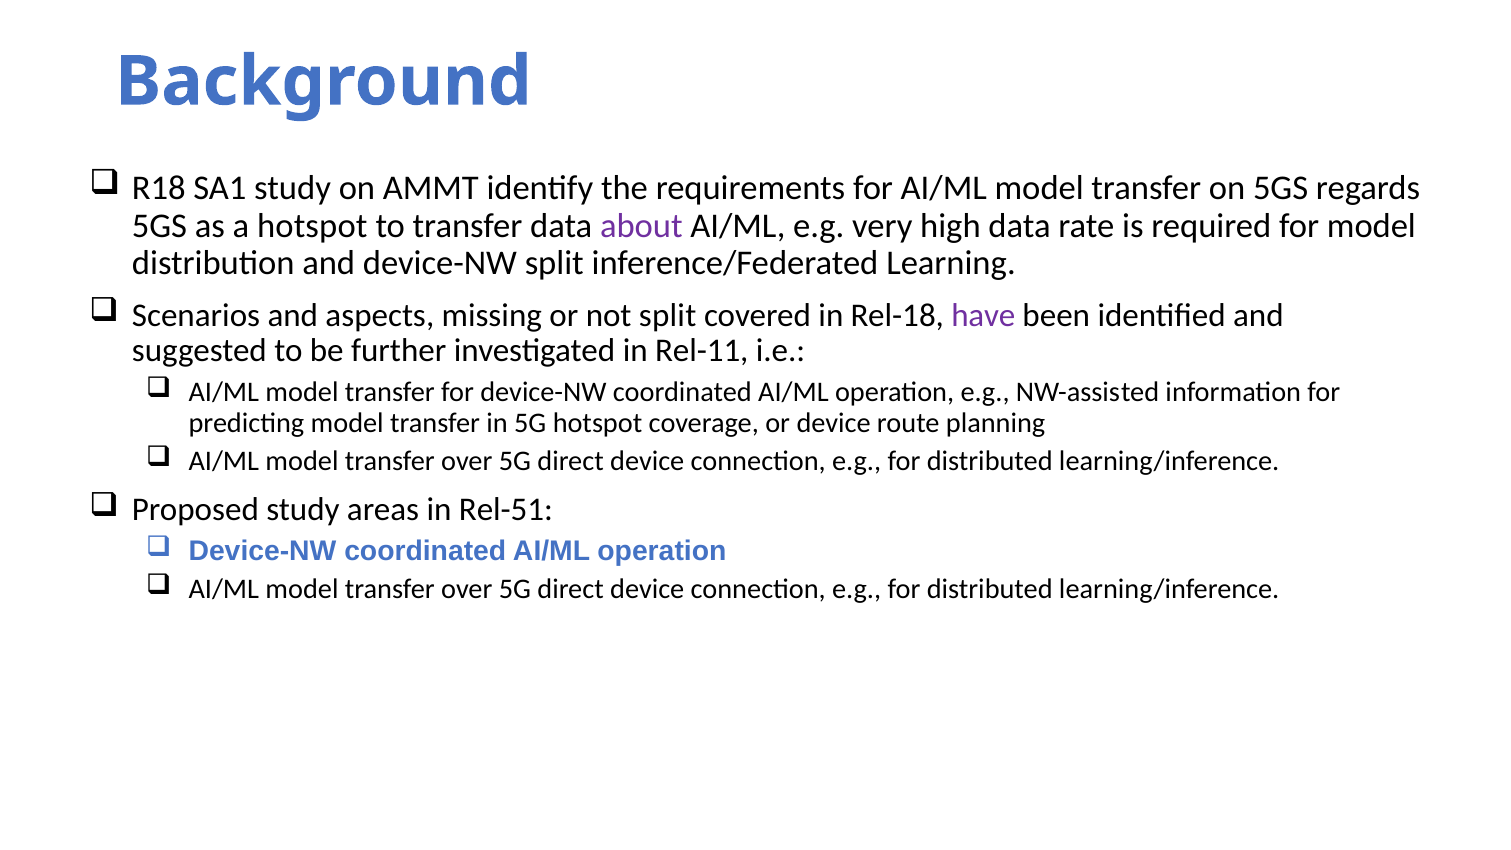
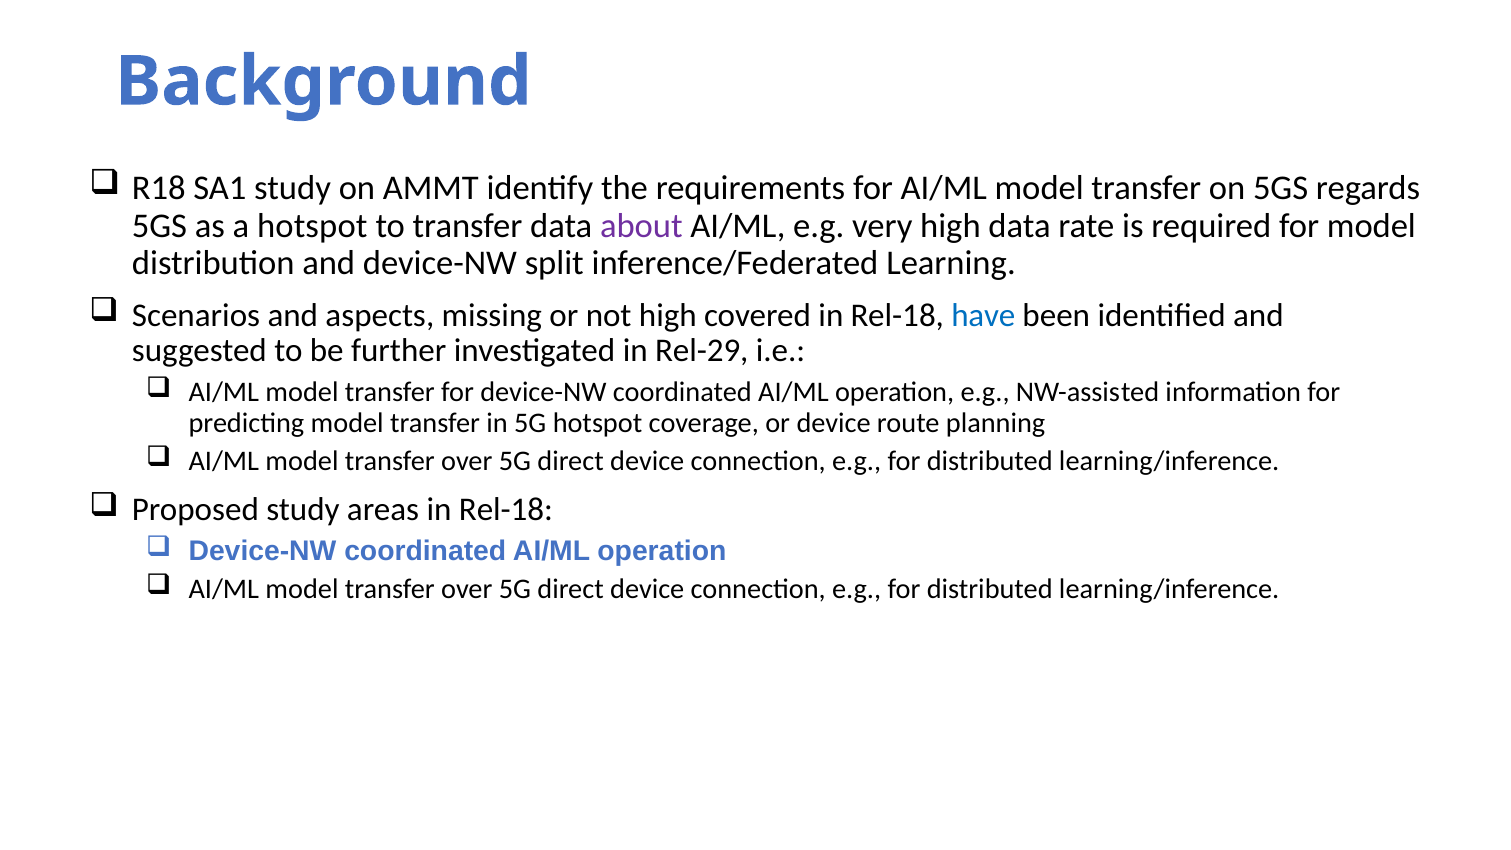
not split: split -> high (668, 315)
have colour: purple -> blue (983, 315)
Rel-11: Rel-11 -> Rel-29 (702, 351)
areas in Rel-51: Rel-51 -> Rel-18 (506, 510)
